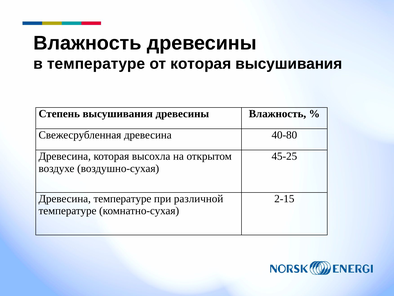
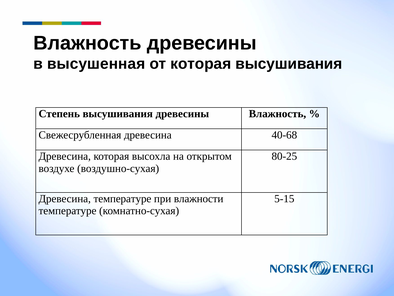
в температуре: температуре -> высушенная (96, 64)
40-80: 40-80 -> 40-68 (284, 135)
45-25: 45-25 -> 80-25 (284, 156)
различной: различной -> влажности (199, 198)
2-15: 2-15 -> 5-15 (284, 198)
